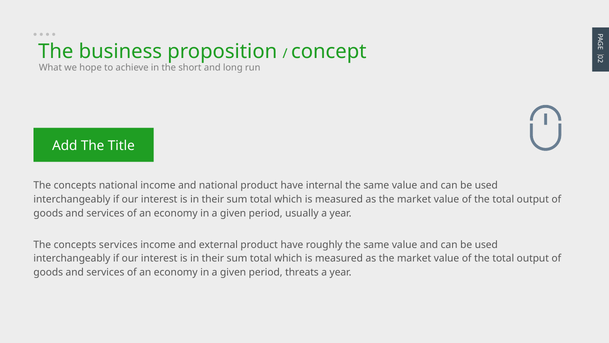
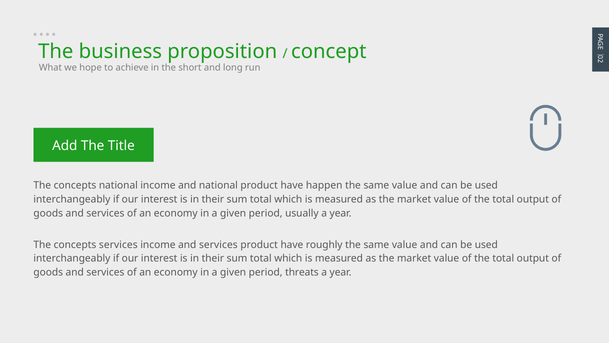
internal: internal -> happen (324, 185)
income and external: external -> services (218, 244)
